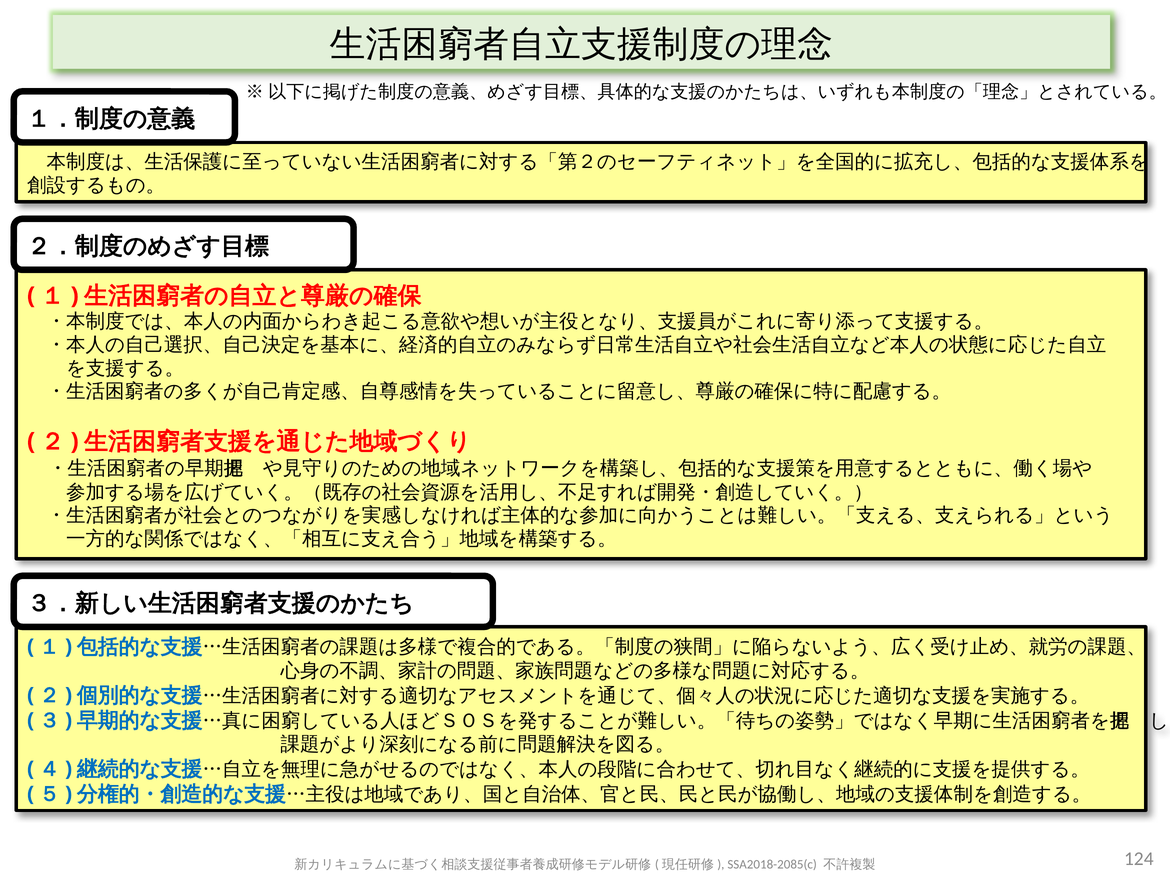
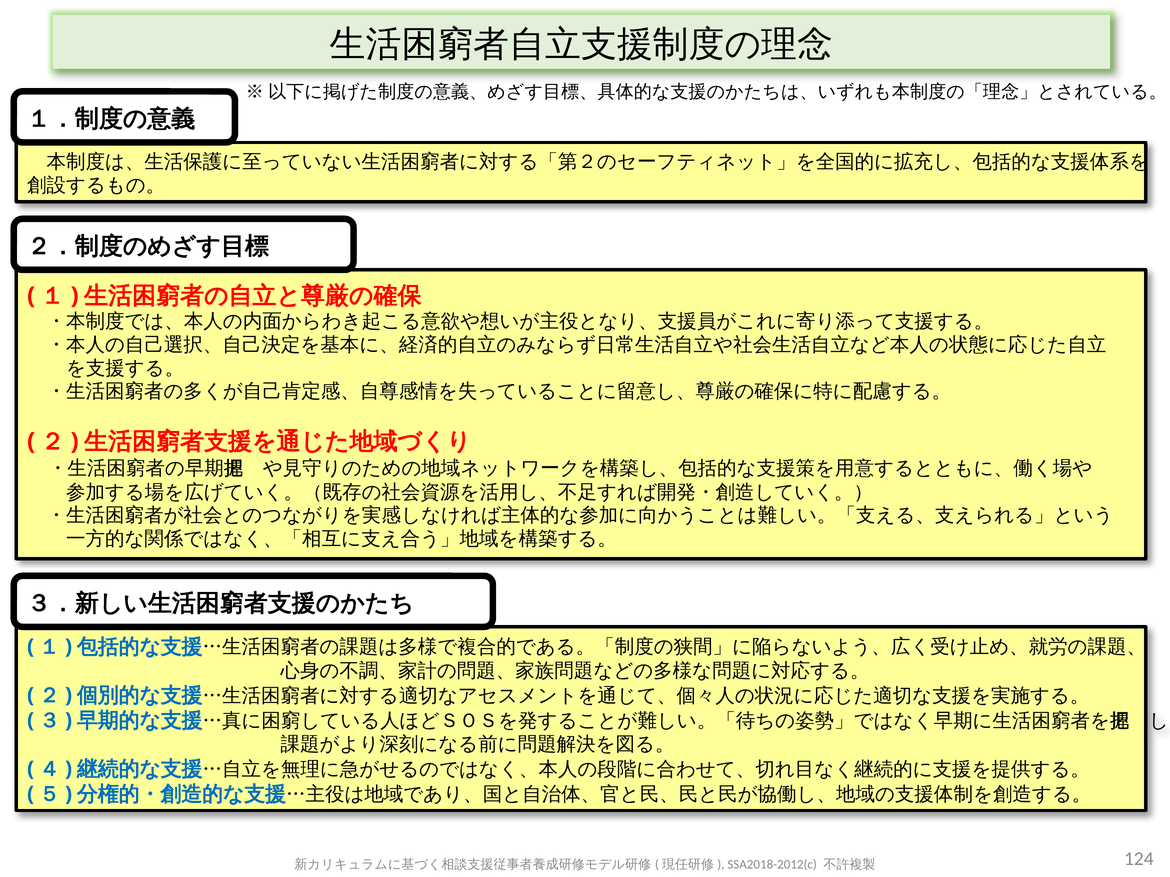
SSA2018-2085(c: SSA2018-2085(c -> SSA2018-2012(c (772, 865)
